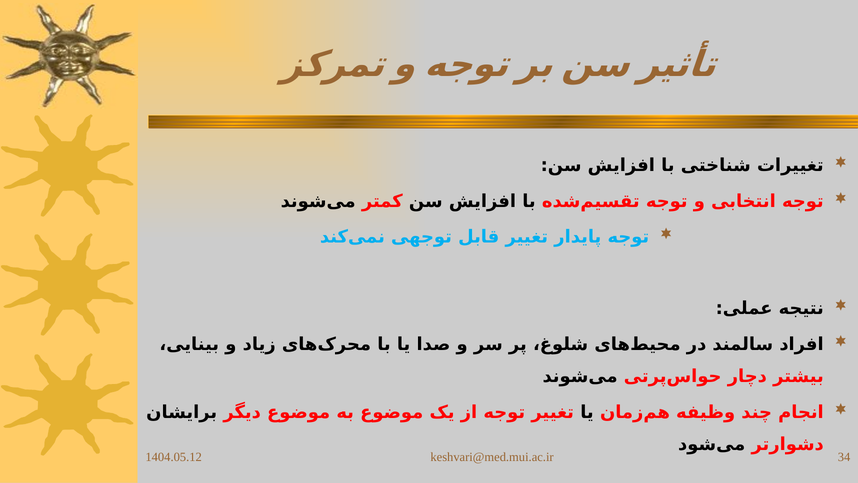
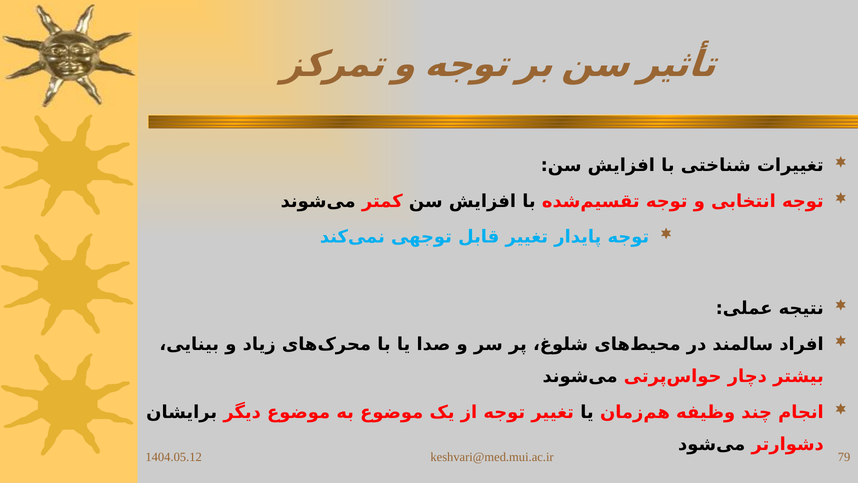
34: 34 -> 79 (844, 457)
